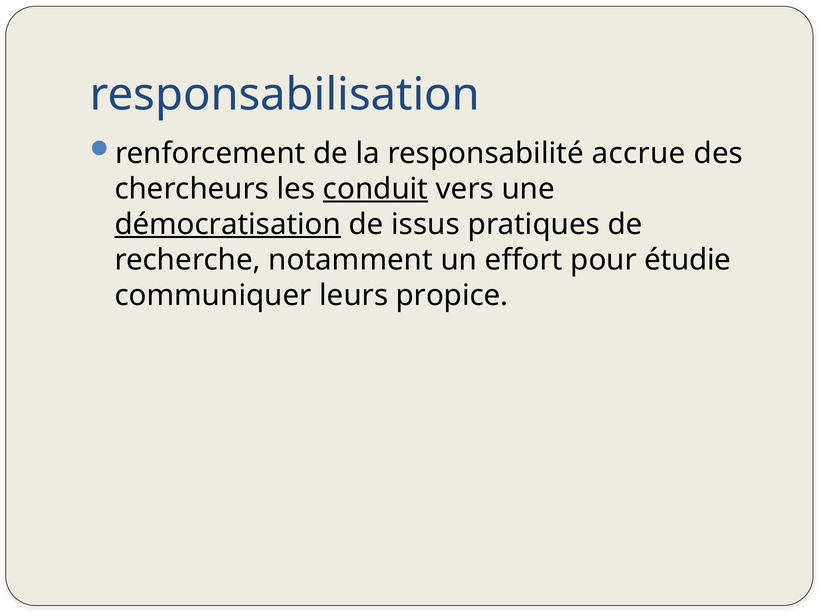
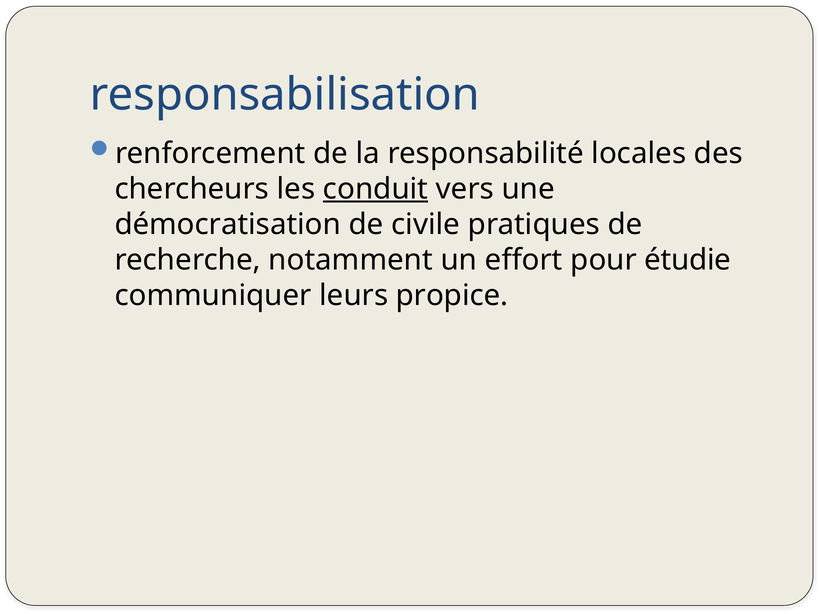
accrue: accrue -> locales (639, 154)
démocratisation underline: present -> none (228, 224)
issus: issus -> civile (426, 224)
